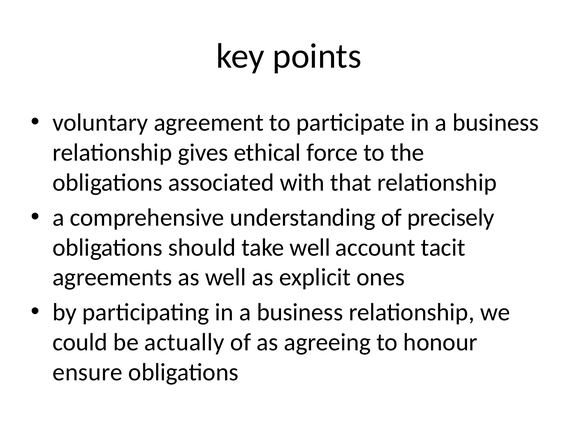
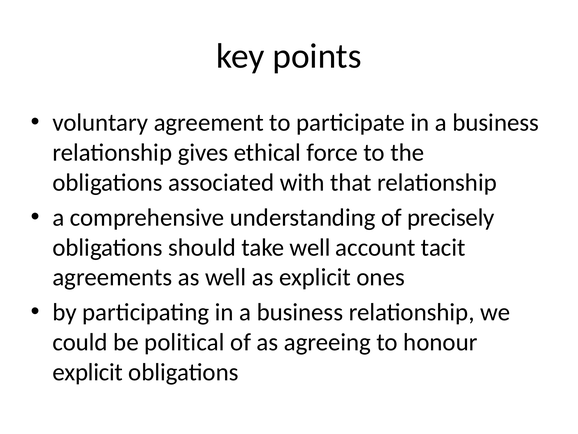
actually: actually -> political (184, 342)
ensure: ensure -> explicit (88, 372)
